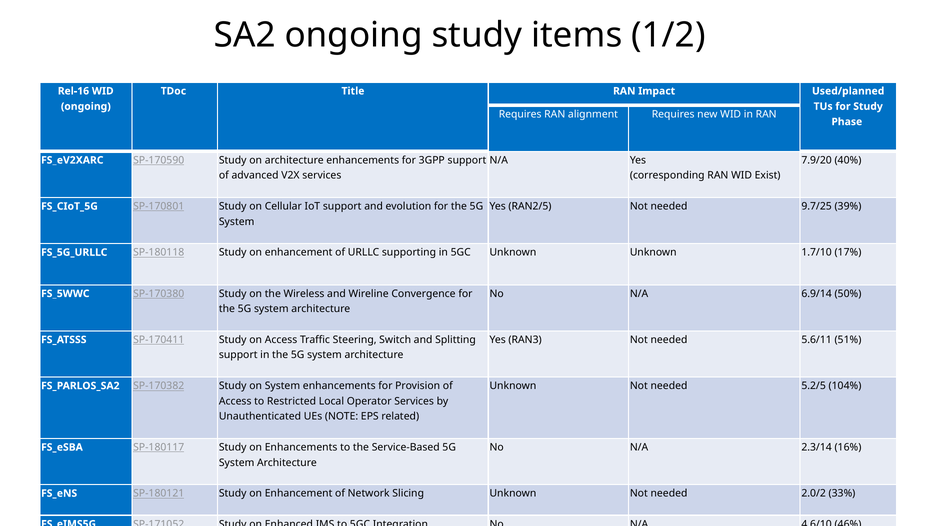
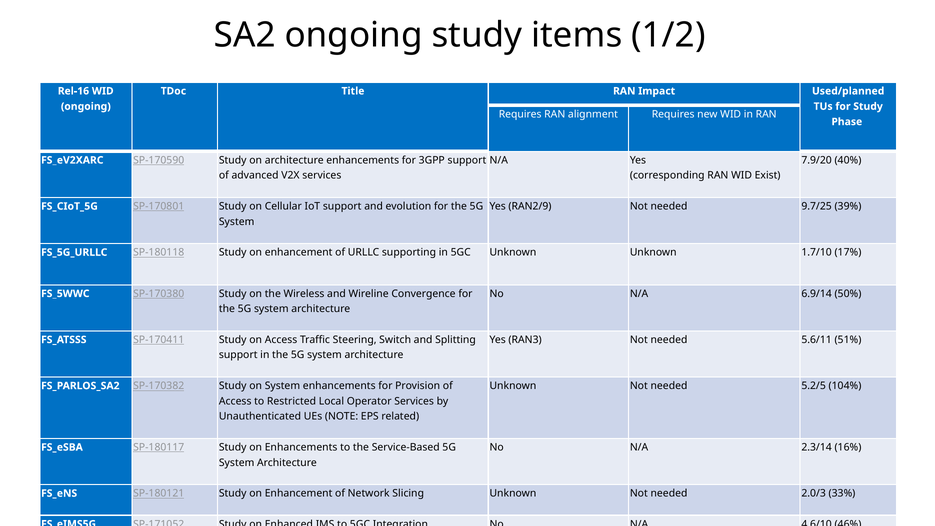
RAN2/5: RAN2/5 -> RAN2/9 (530, 206)
2.0/2: 2.0/2 -> 2.0/3 (814, 493)
